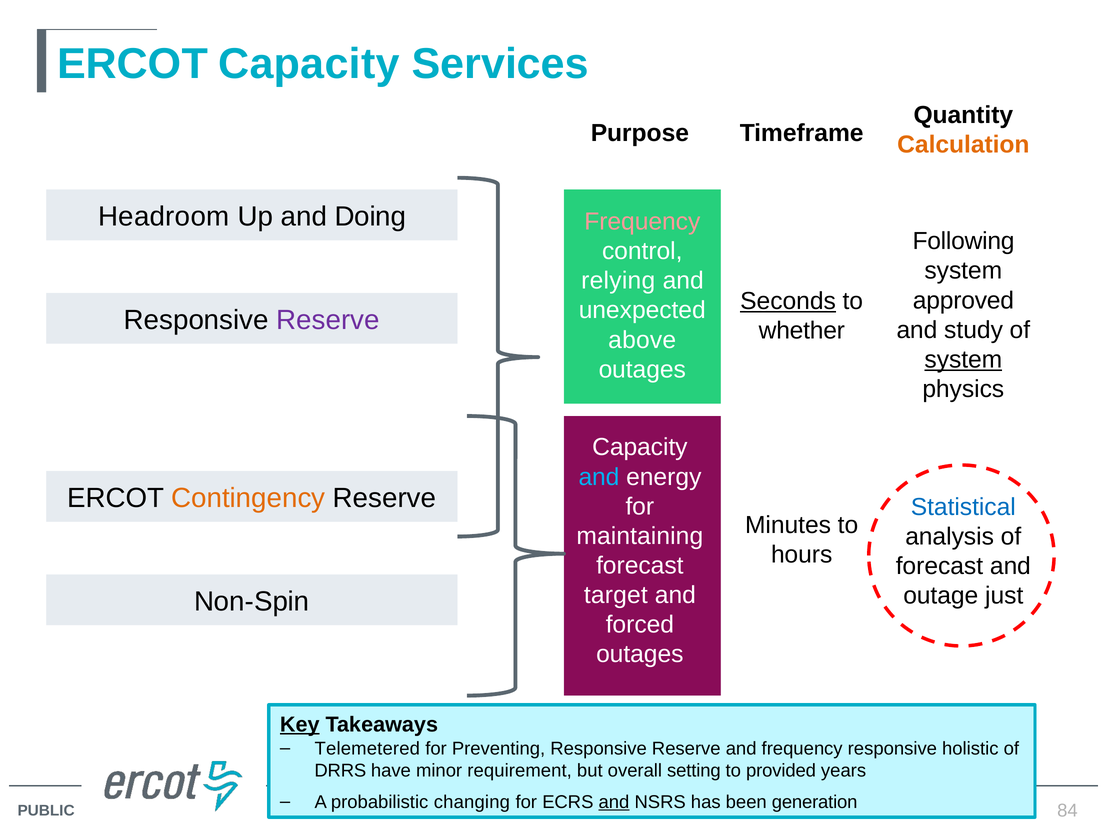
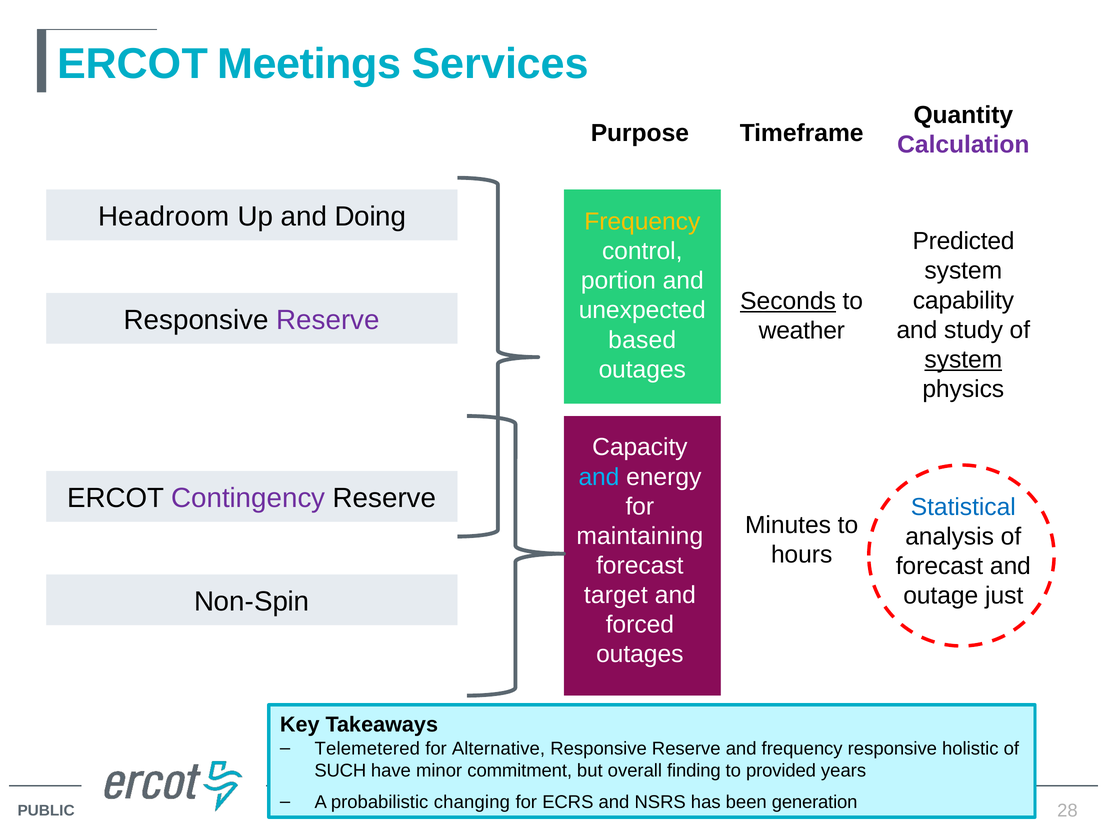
ERCOT Capacity: Capacity -> Meetings (309, 64)
Calculation colour: orange -> purple (963, 145)
Frequency colour: pink -> yellow (642, 222)
Following: Following -> Predicted (964, 241)
relying: relying -> portion (618, 281)
approved: approved -> capability (963, 300)
whether: whether -> weather (802, 331)
above: above -> based (642, 340)
Contingency colour: orange -> purple (248, 498)
Key underline: present -> none (300, 724)
Preventing: Preventing -> Alternative (498, 748)
DRRS: DRRS -> SUCH (340, 770)
requirement: requirement -> commitment (520, 770)
setting: setting -> finding (694, 770)
and underline: present -> none (614, 802)
84: 84 -> 28 (1067, 810)
